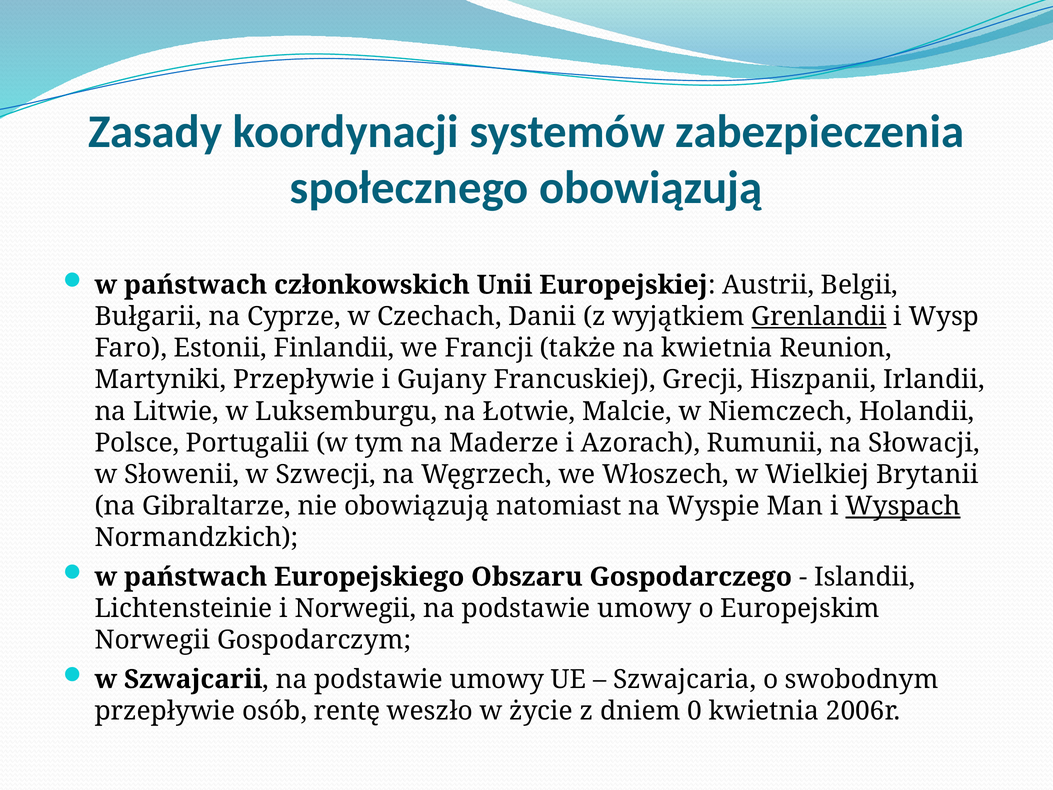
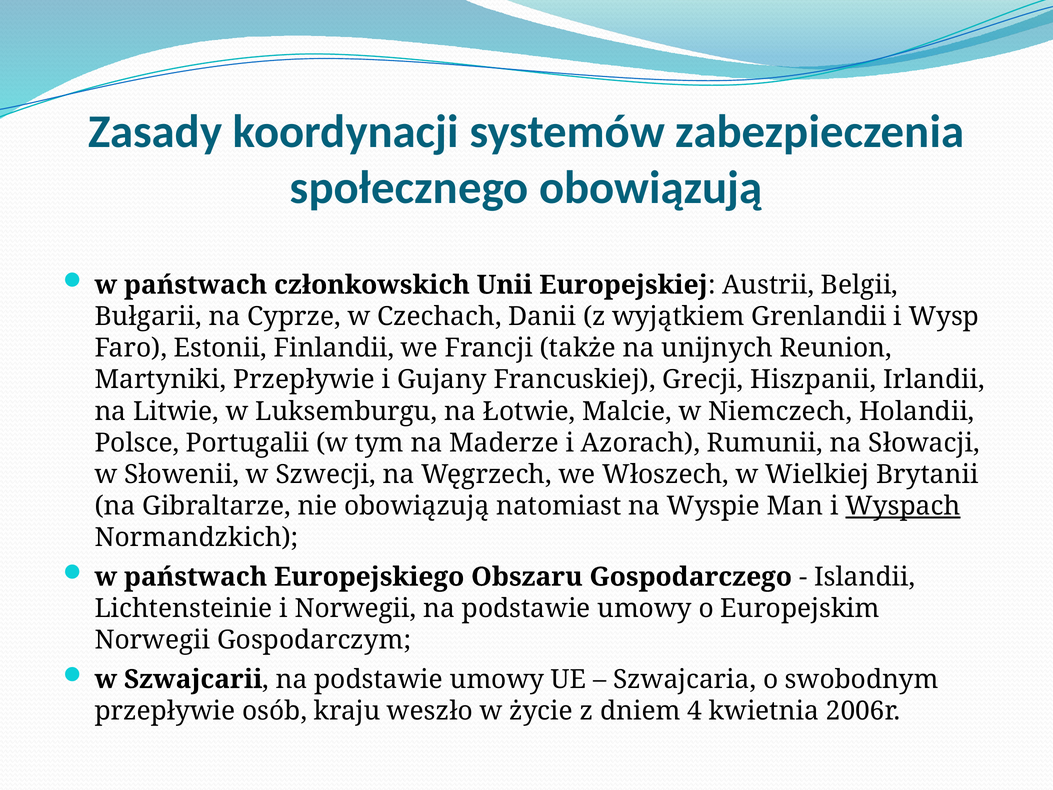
Grenlandii underline: present -> none (819, 316)
na kwietnia: kwietnia -> unijnych (717, 348)
rentę: rentę -> kraju (347, 711)
0: 0 -> 4 (695, 711)
